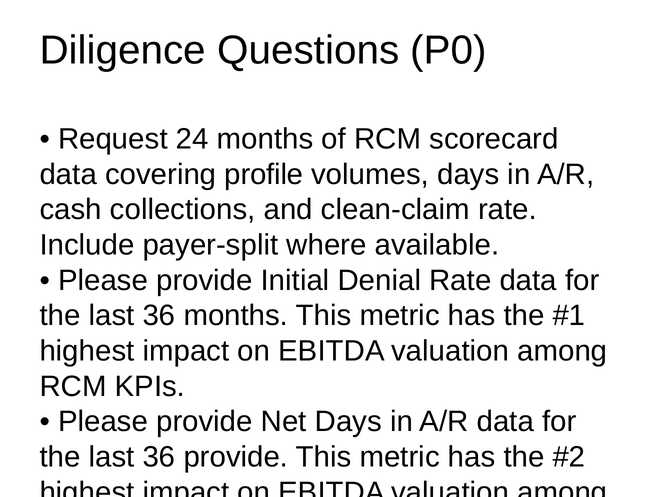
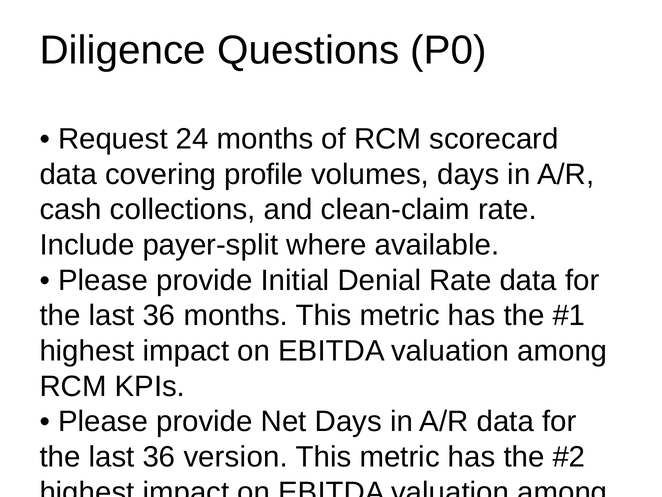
36 provide: provide -> version (236, 457)
